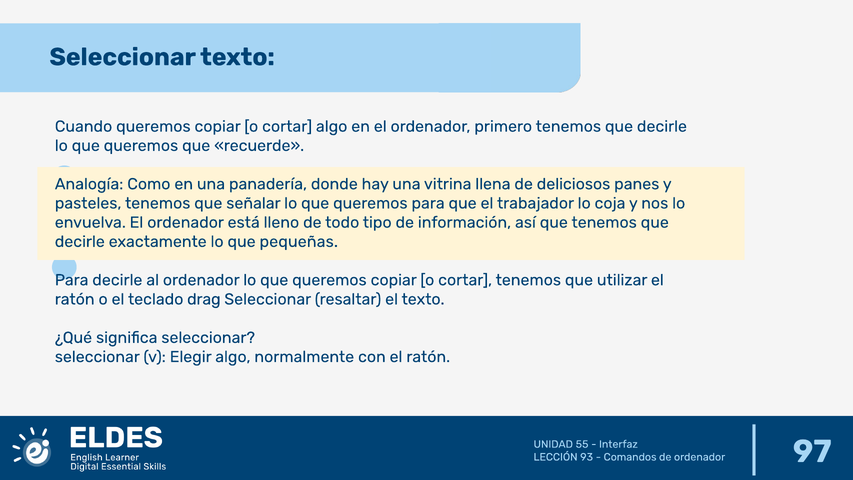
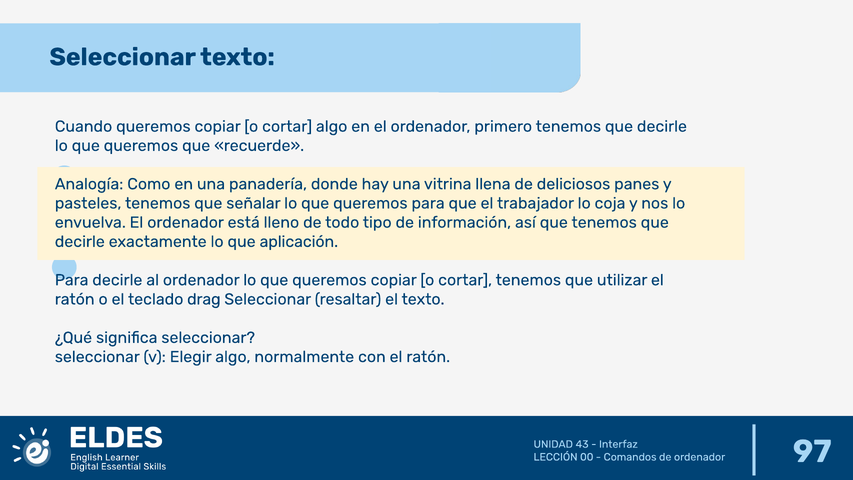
pequeñas: pequeñas -> aplicación (299, 242)
55: 55 -> 43 (582, 444)
93: 93 -> 00 (587, 457)
